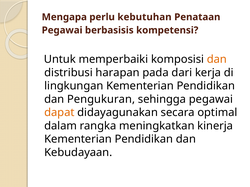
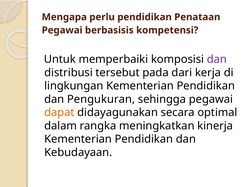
perlu kebutuhan: kebutuhan -> pendidikan (145, 17)
dan colour: orange -> purple (217, 59)
harapan: harapan -> tersebut (118, 73)
